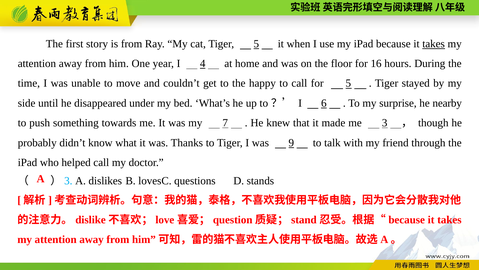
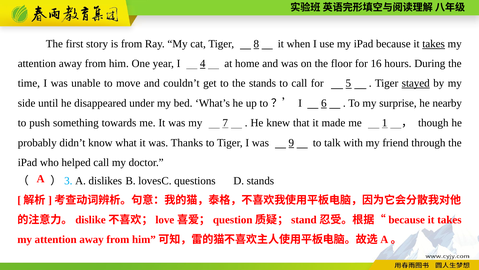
Tiger 5: 5 -> 8 (256, 44)
the happy: happy -> stands (263, 83)
stayed underline: none -> present (416, 83)
3: 3 -> 1 (385, 123)
